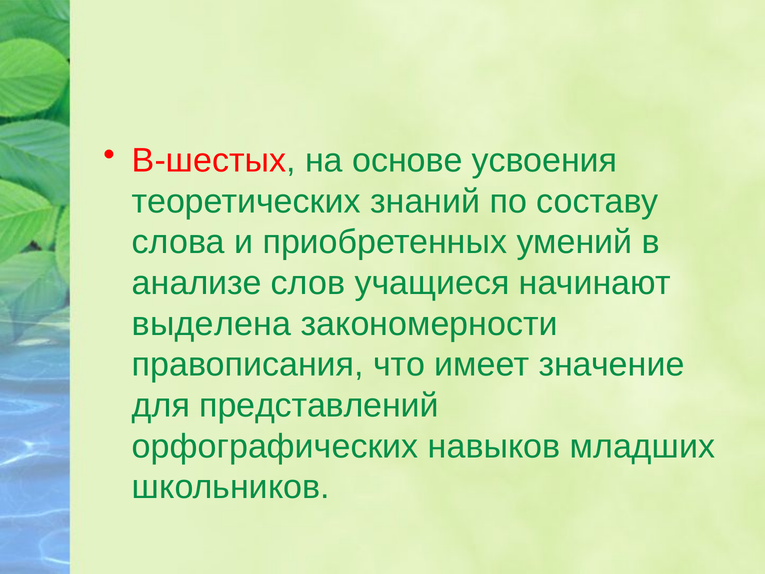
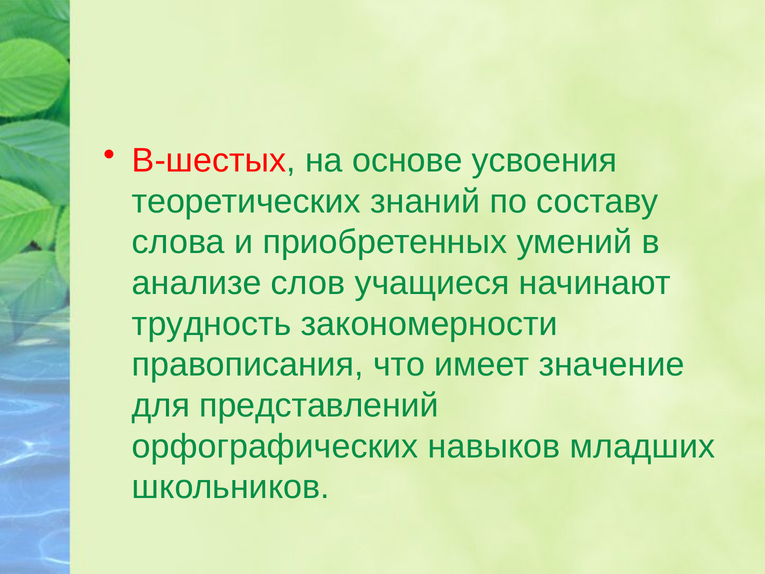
выделена: выделена -> трудность (212, 324)
